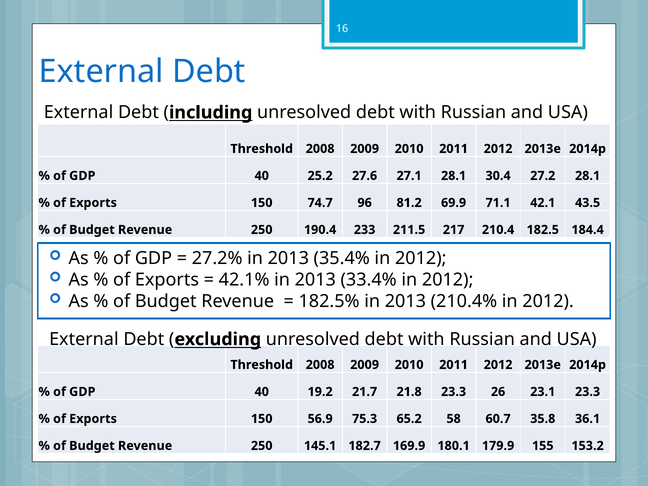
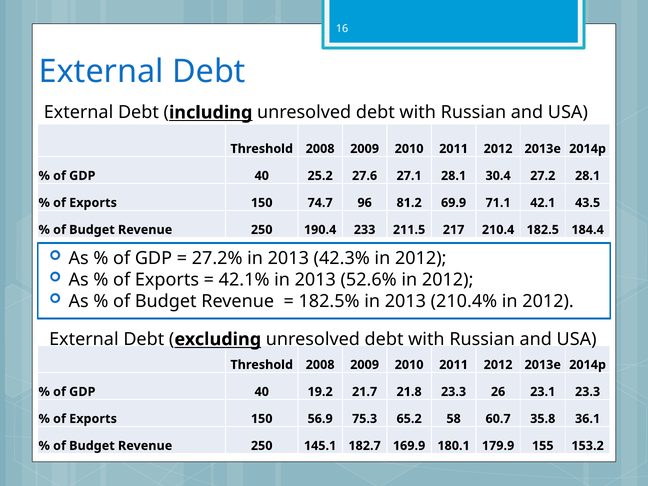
35.4%: 35.4% -> 42.3% (342, 258)
33.4%: 33.4% -> 52.6% (369, 280)
